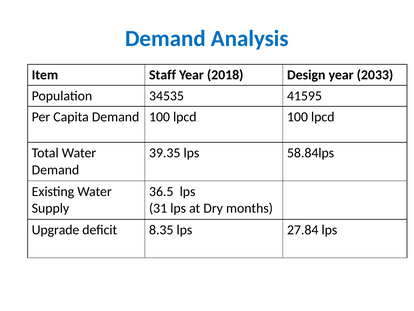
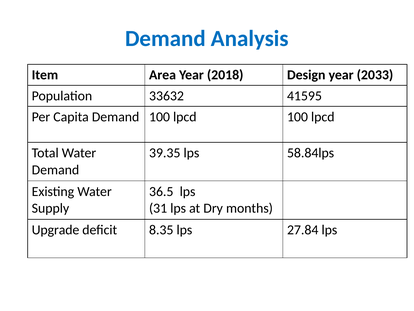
Staff: Staff -> Area (163, 75)
34535: 34535 -> 33632 (166, 96)
